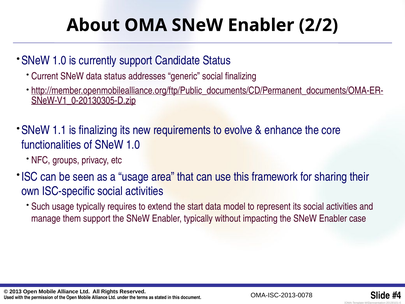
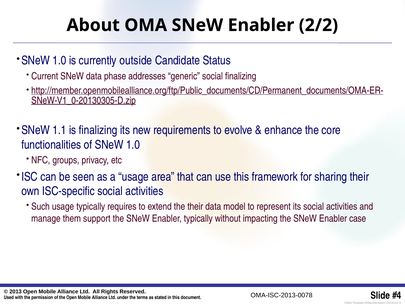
currently support: support -> outside (136, 61)
data status: status -> phase (115, 76)
the start: start -> their (195, 207)
